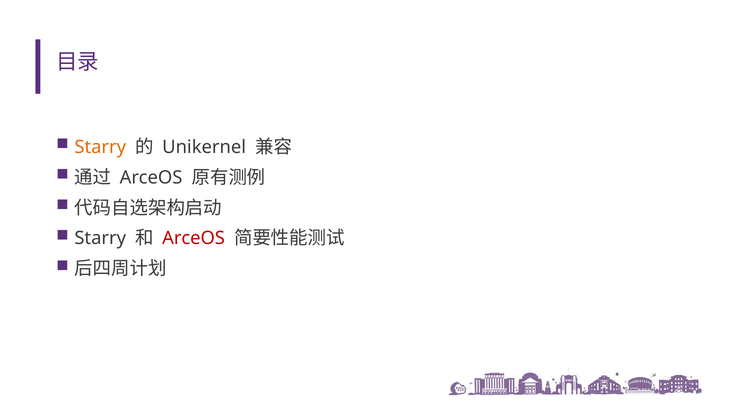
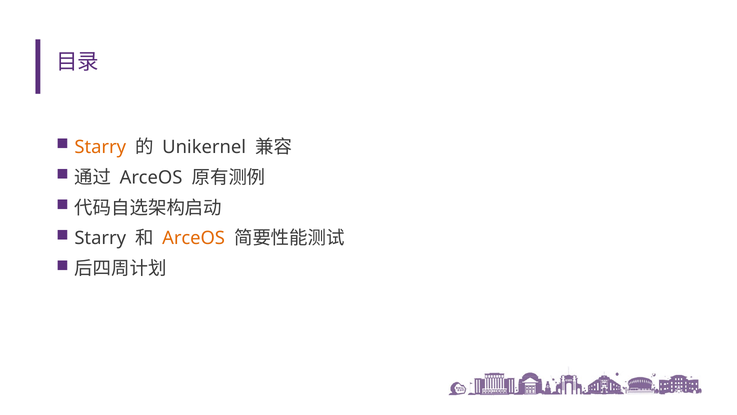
ArceOS colour: red -> orange (194, 238)
